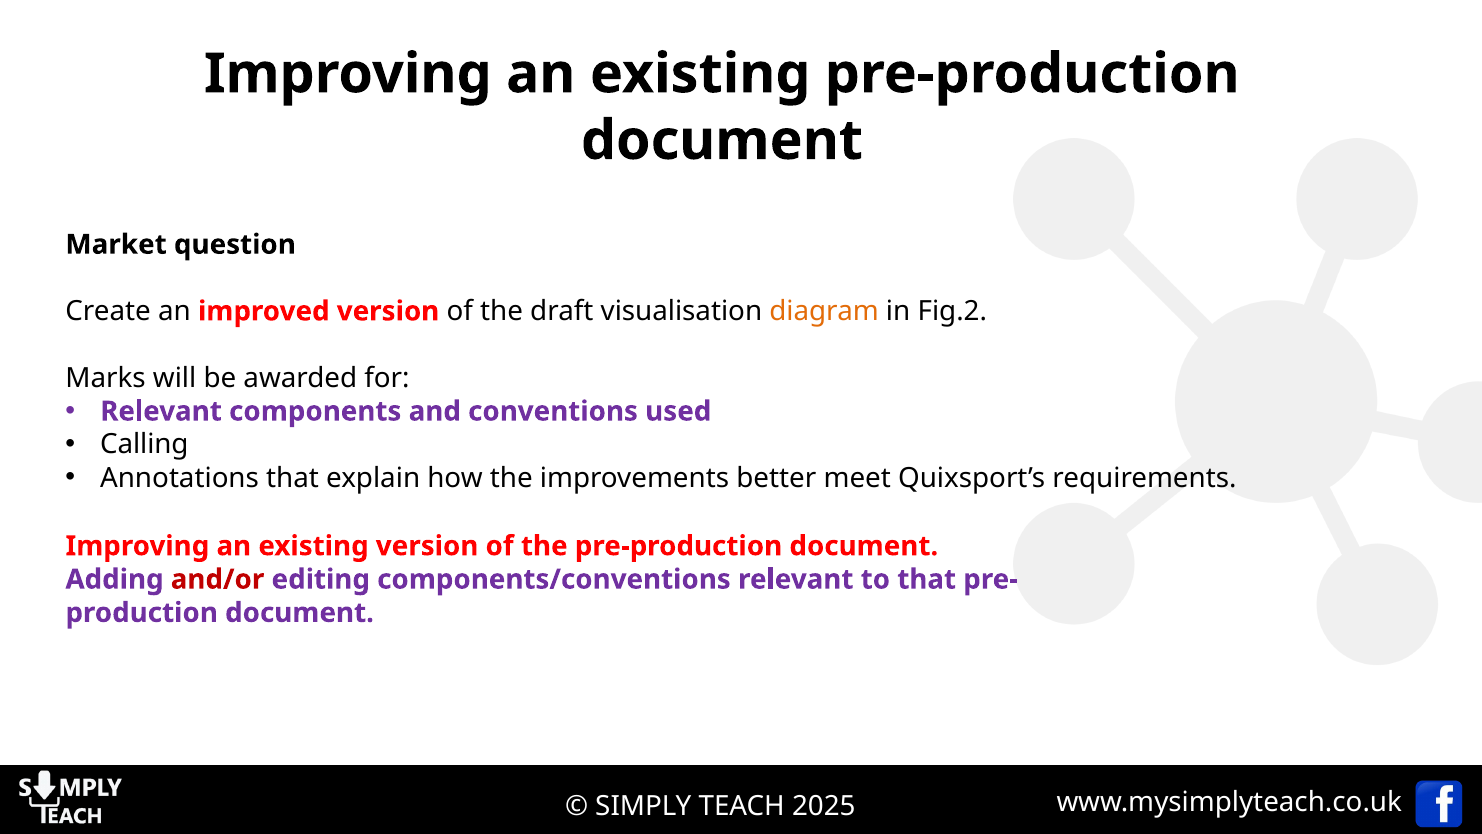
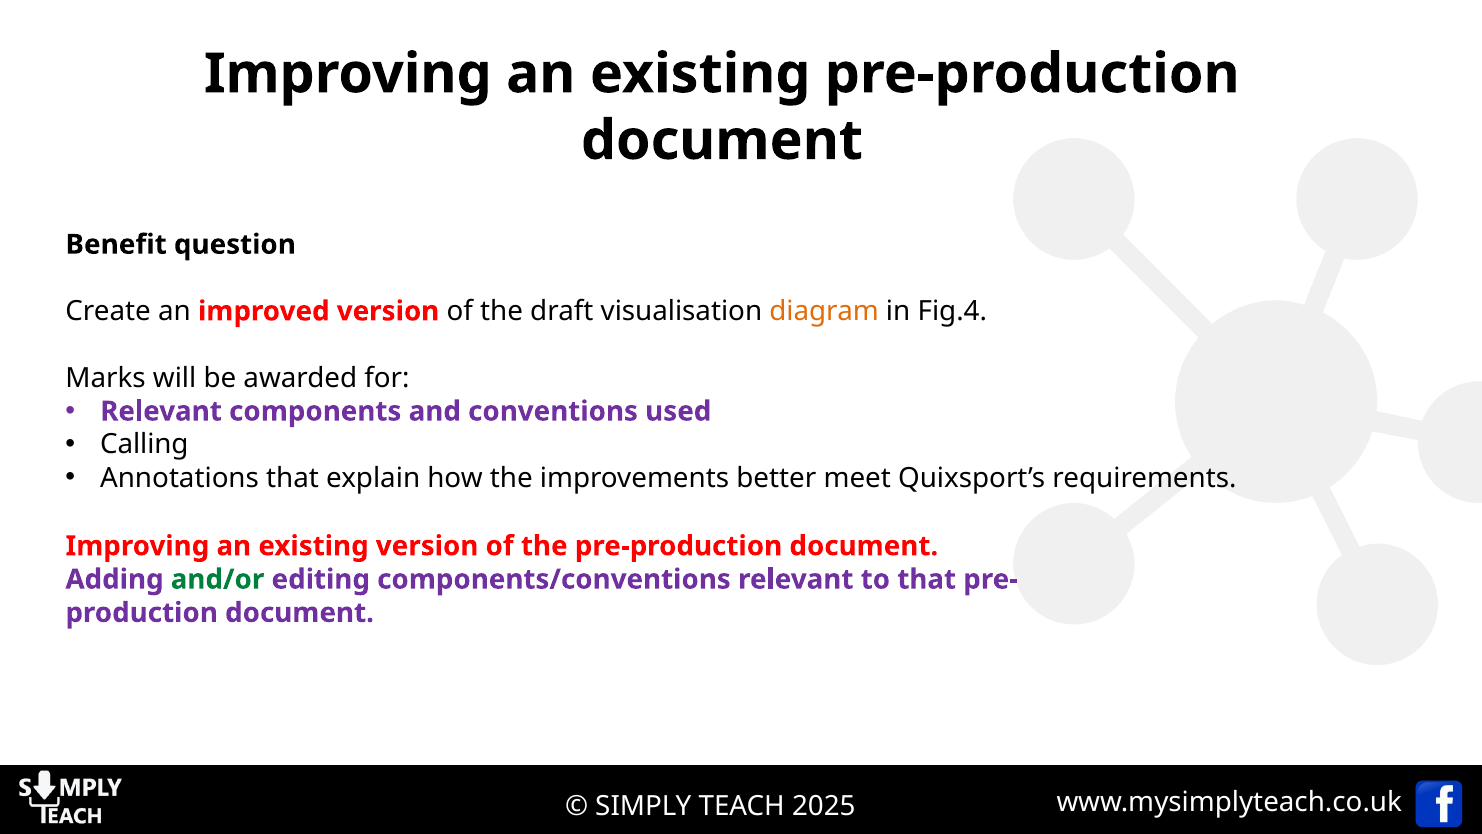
Market: Market -> Benefit (116, 244)
Fig.2: Fig.2 -> Fig.4 (952, 311)
and/or colour: red -> green (218, 579)
